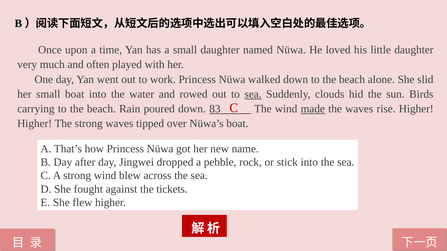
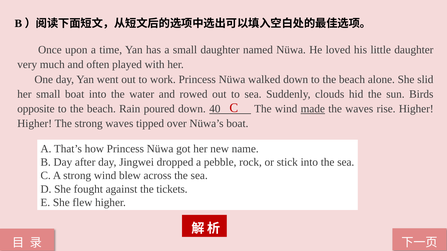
sea underline: present -> none (253, 94)
carrying: carrying -> opposite (36, 109)
83: 83 -> 40 (215, 109)
